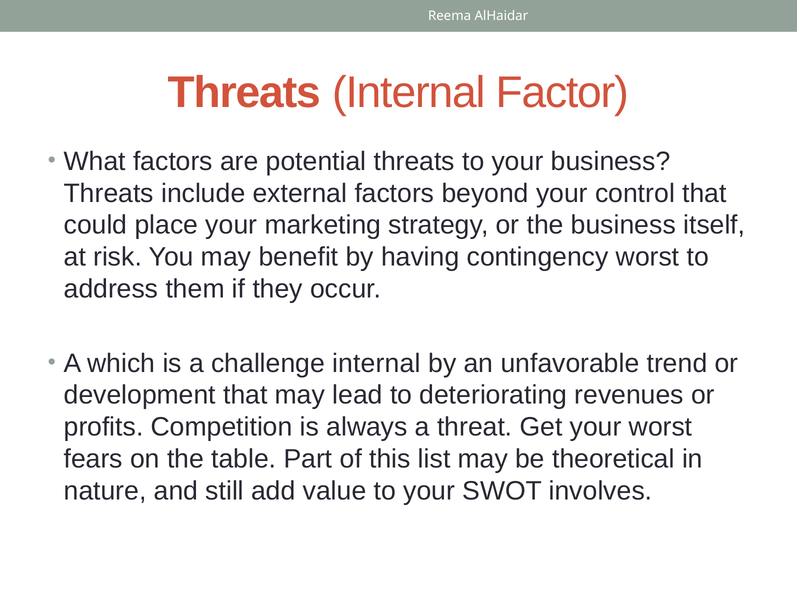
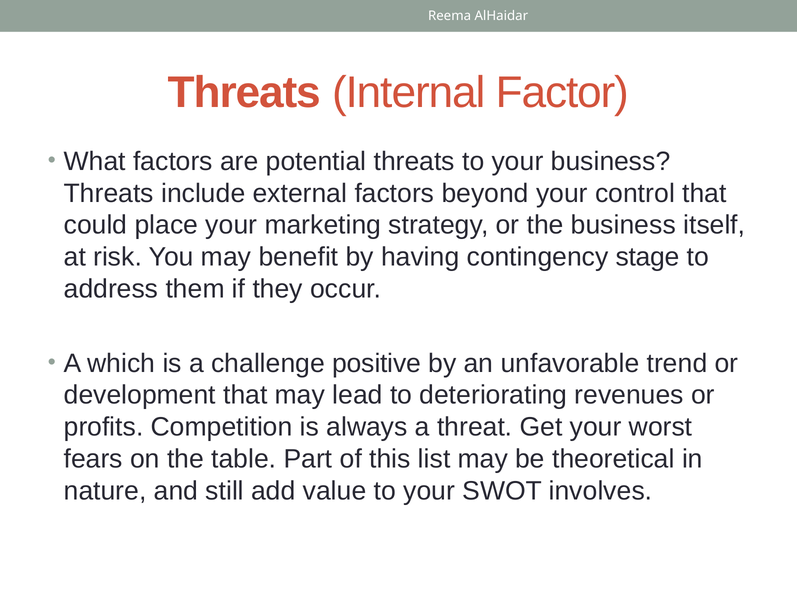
contingency worst: worst -> stage (648, 257)
challenge internal: internal -> positive (377, 363)
